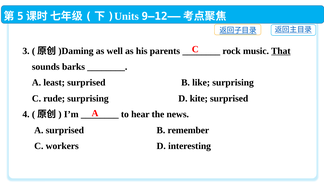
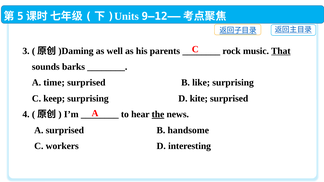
least: least -> time (54, 83)
rude: rude -> keep (54, 99)
the underline: none -> present (158, 115)
remember: remember -> handsome (188, 130)
